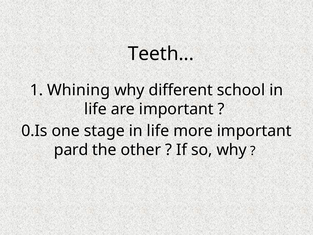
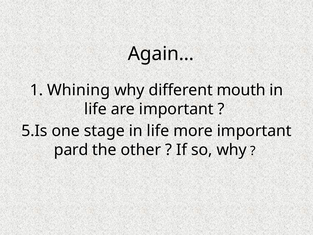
Teeth: Teeth -> Again (161, 54)
school: school -> mouth (241, 90)
0.Is: 0.Is -> 5.Is (34, 131)
